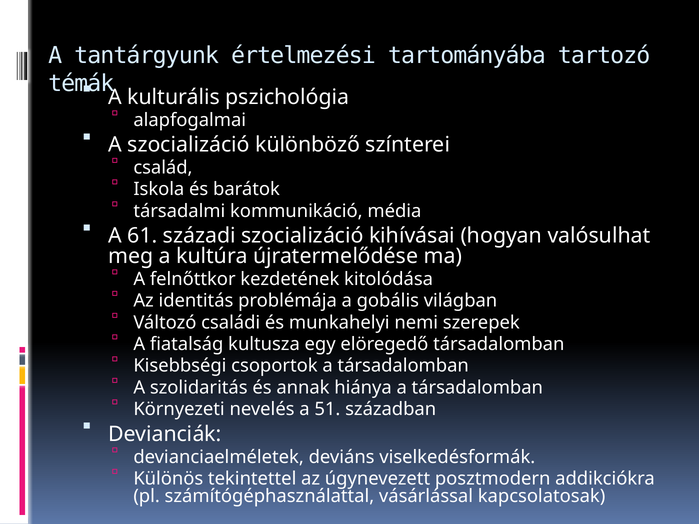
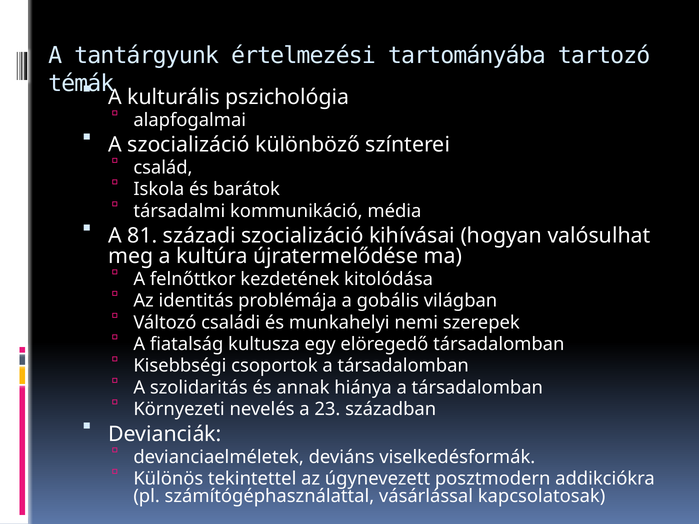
61: 61 -> 81 (142, 236)
51: 51 -> 23 (327, 410)
